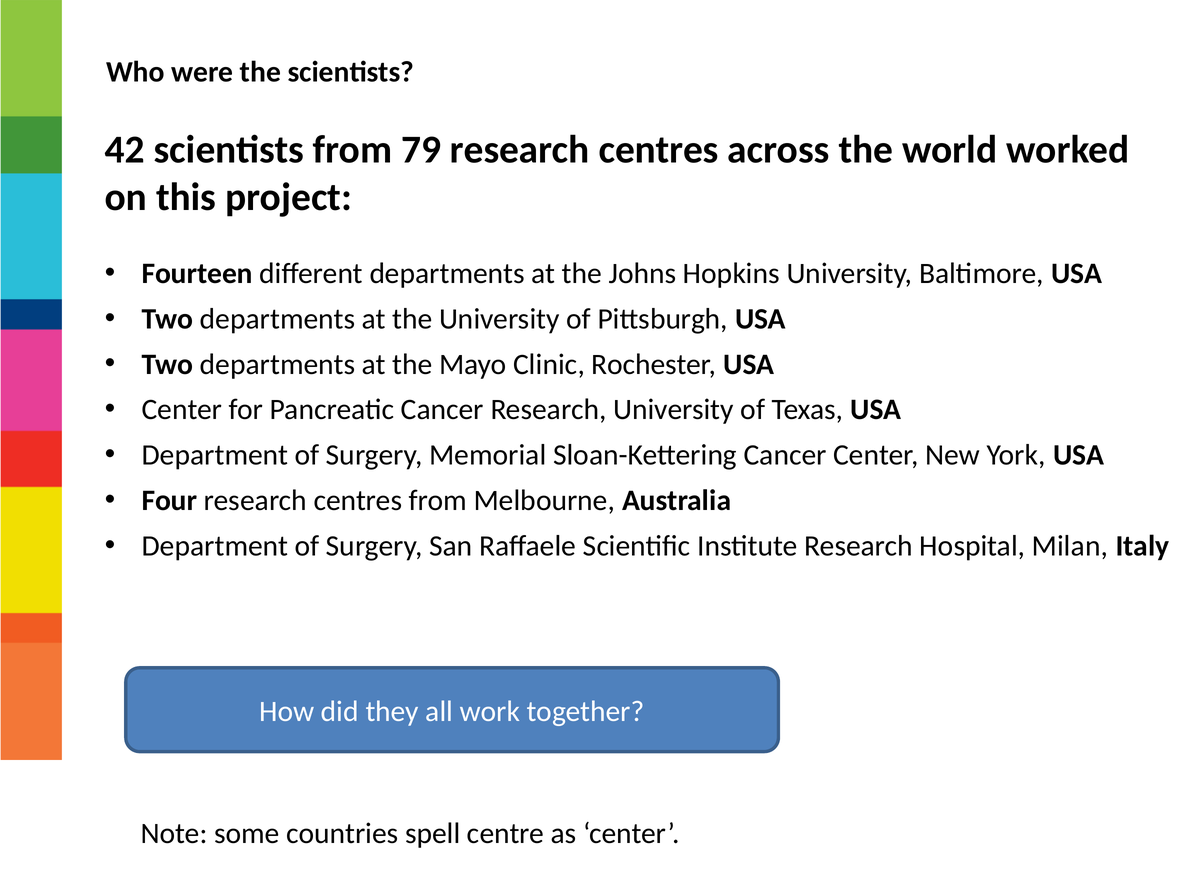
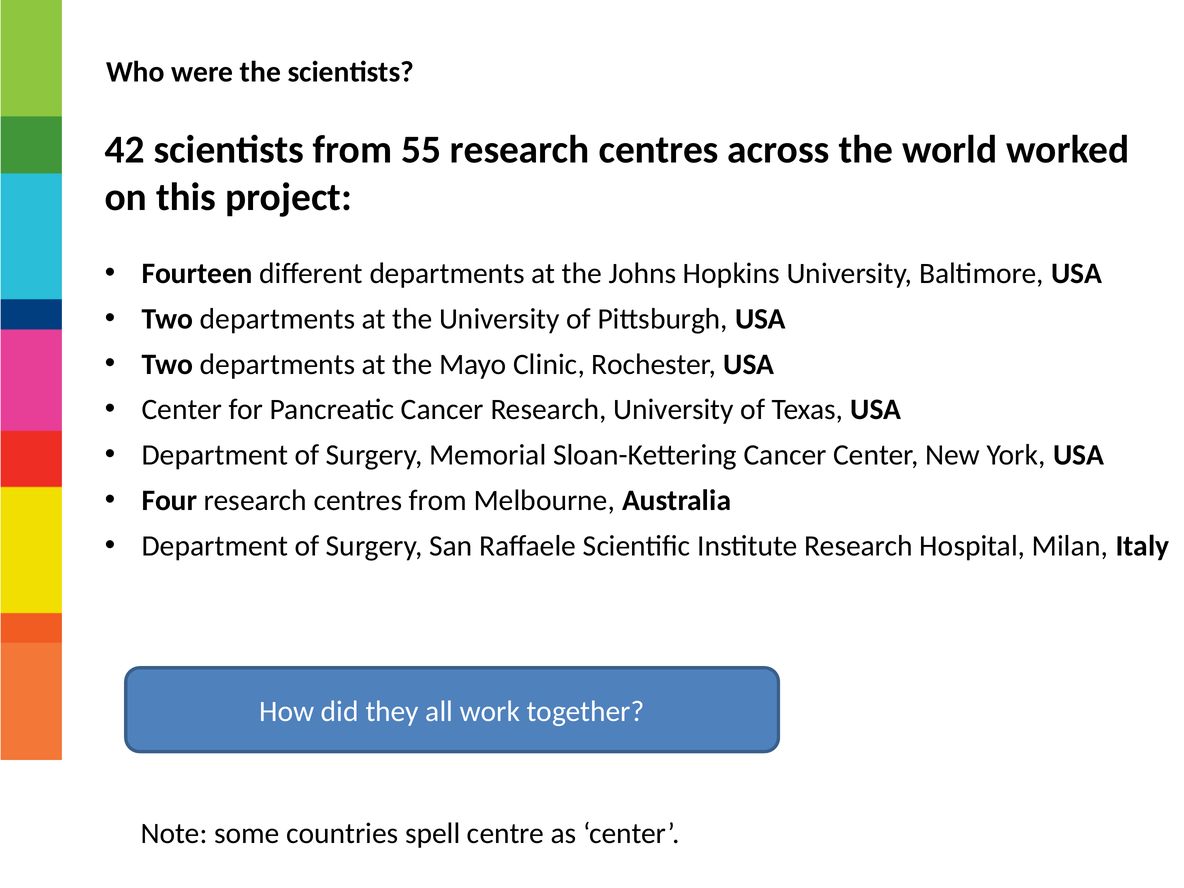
79: 79 -> 55 (421, 150)
